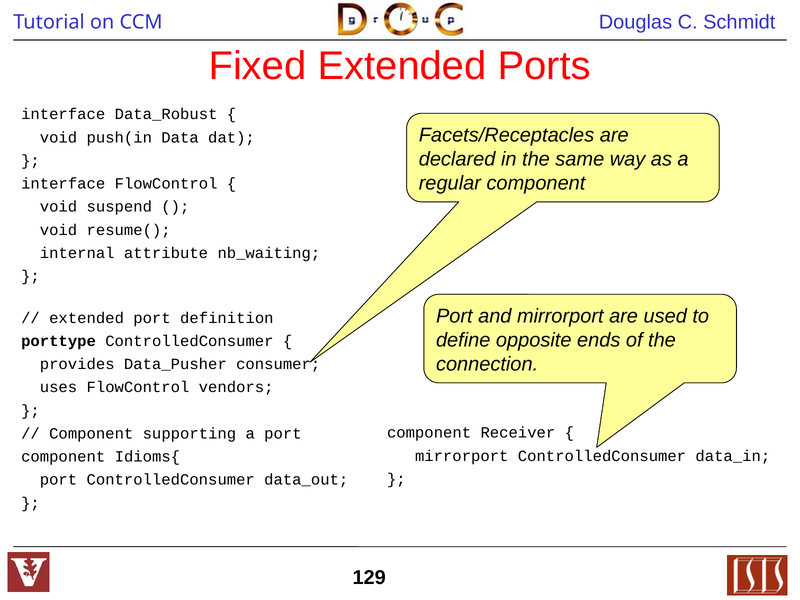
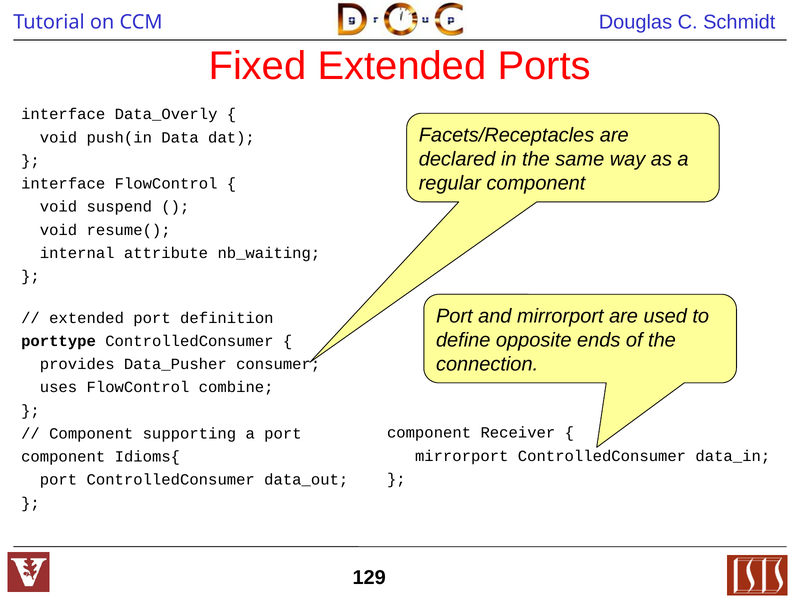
Data_Robust: Data_Robust -> Data_Overly (166, 114)
vendors: vendors -> combine (236, 387)
